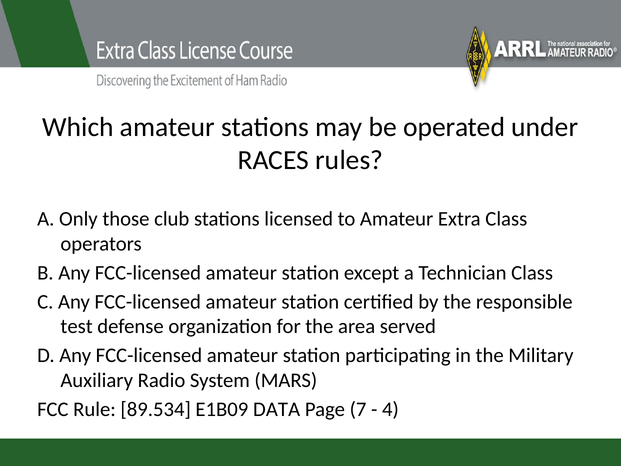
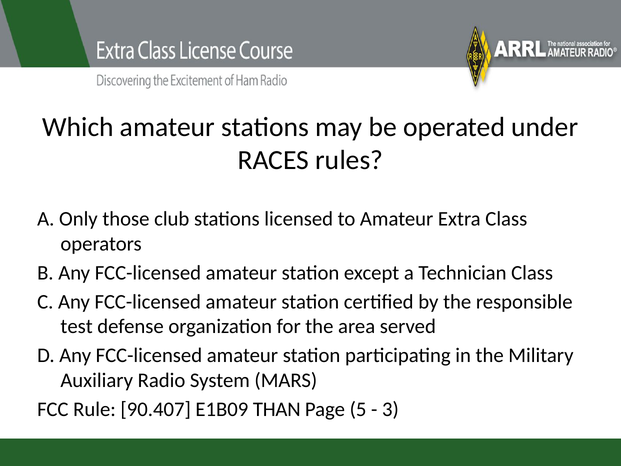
89.534: 89.534 -> 90.407 (156, 409)
DATA: DATA -> THAN (277, 409)
7: 7 -> 5 (358, 409)
4: 4 -> 3 (390, 409)
